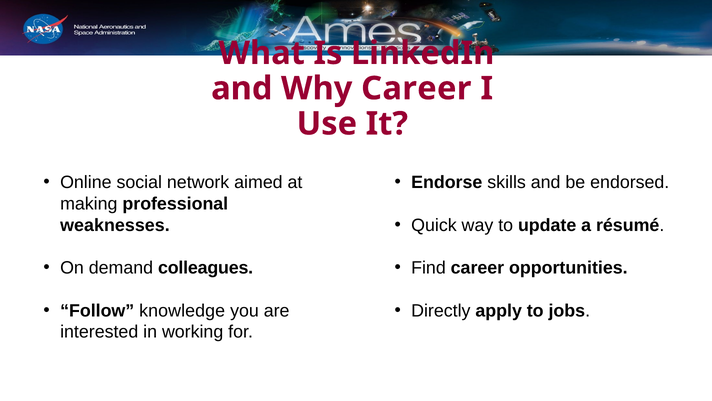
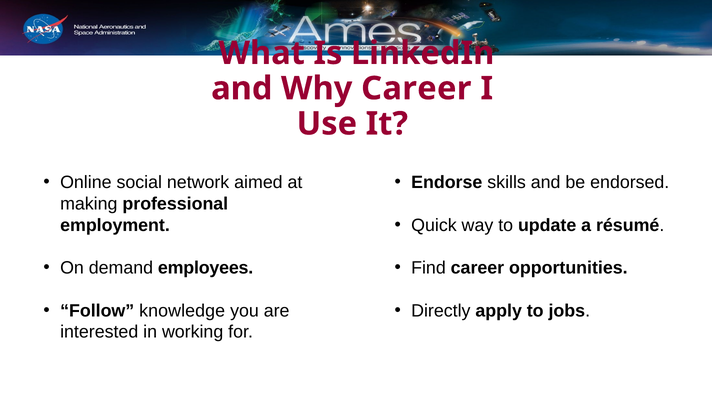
weaknesses: weaknesses -> employment (115, 225)
colleagues: colleagues -> employees (206, 268)
